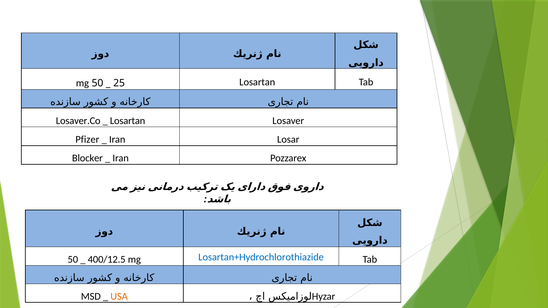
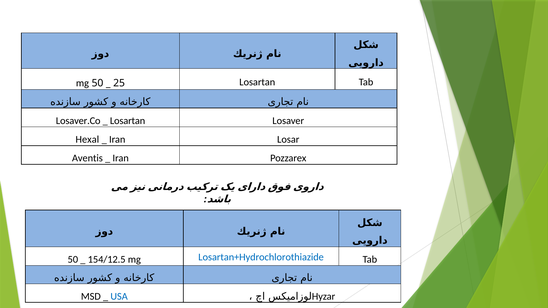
Pfizer: Pfizer -> Hexal (87, 140)
Blocker: Blocker -> Aventis (87, 158)
400/12.5: 400/12.5 -> 154/12.5 (107, 260)
USA colour: orange -> blue (119, 297)
